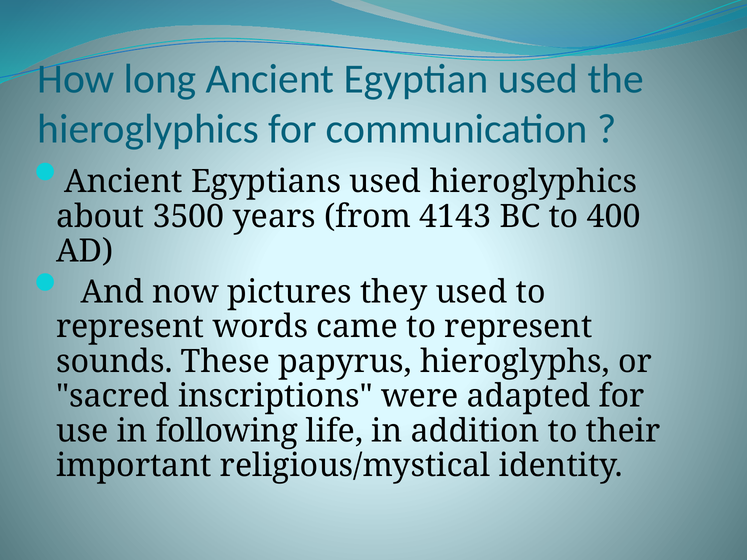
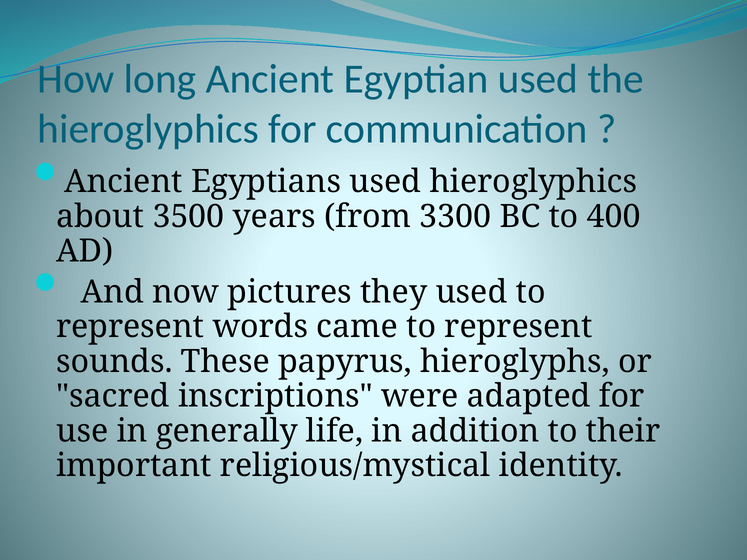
4143: 4143 -> 3300 (455, 217)
following: following -> generally (227, 431)
